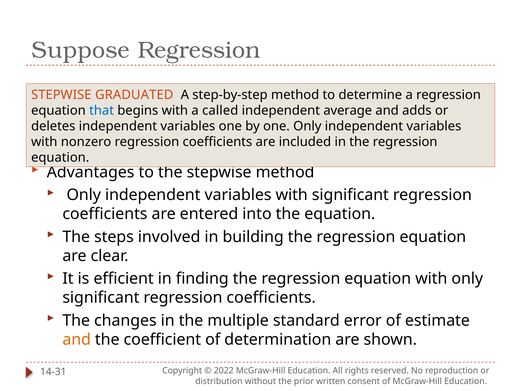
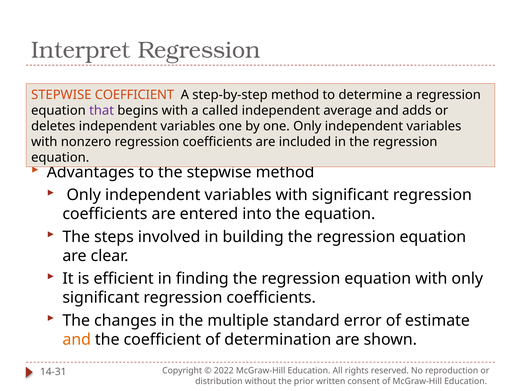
Suppose: Suppose -> Interpret (81, 50)
STEPWISE GRADUATED: GRADUATED -> COEFFICIENT (134, 95)
that colour: blue -> purple (102, 110)
